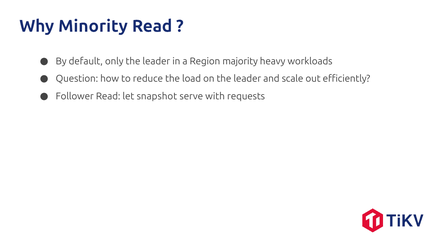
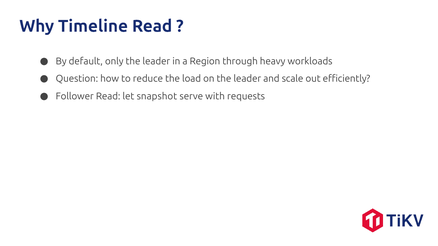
Minority: Minority -> Timeline (93, 26)
majority: majority -> through (240, 61)
